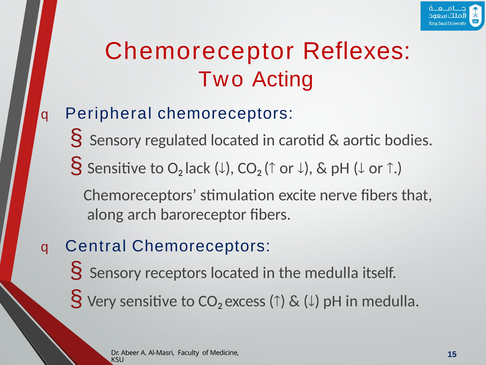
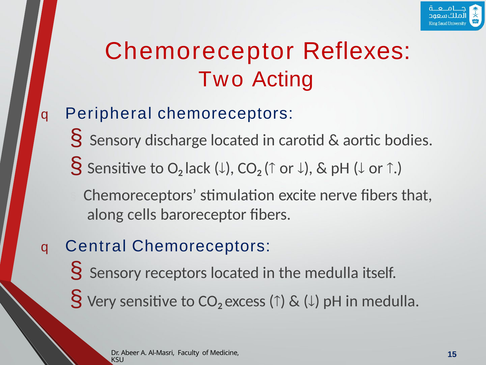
regulated: regulated -> discharge (176, 140)
arch: arch -> cells (142, 214)
